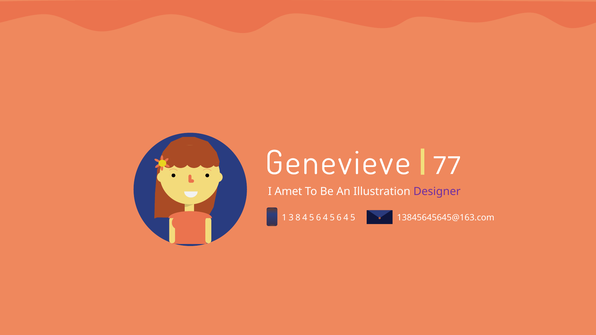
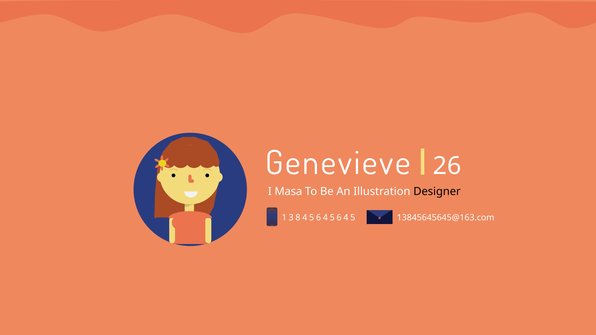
77: 77 -> 26 (447, 166)
Amet: Amet -> Masa (288, 192)
Designer colour: purple -> black (437, 192)
